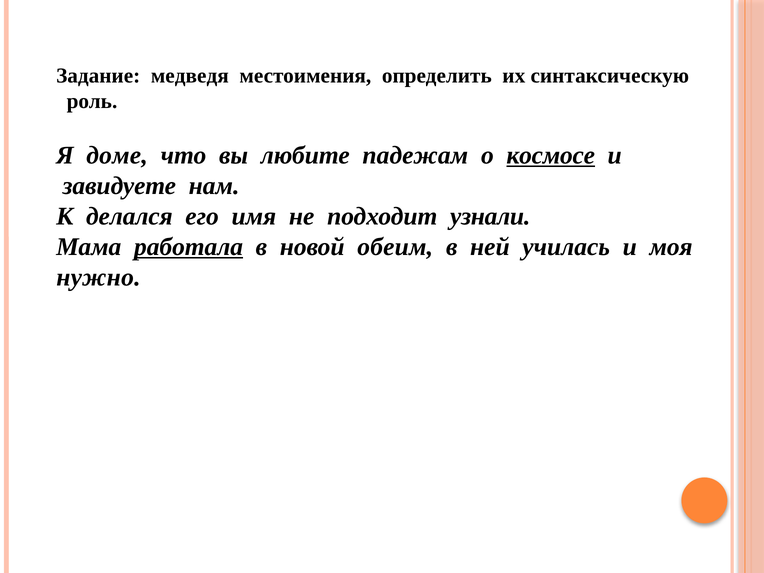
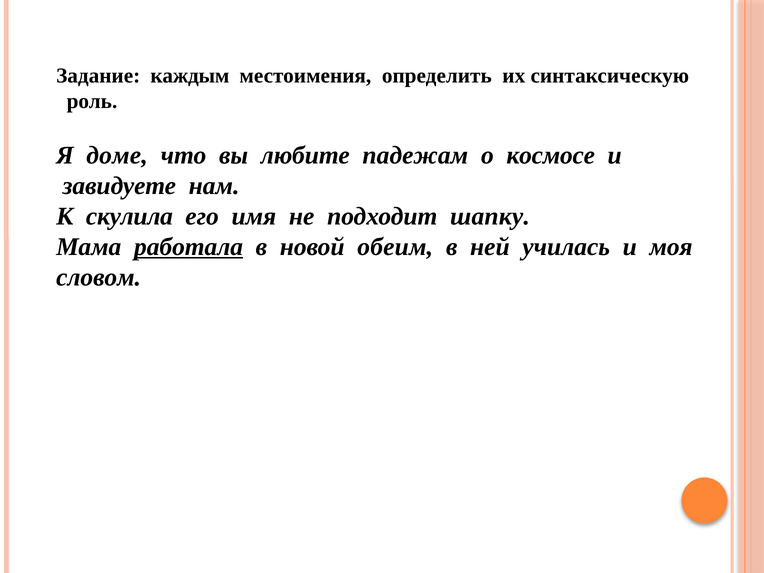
медведя: медведя -> каждым (190, 76)
космосе underline: present -> none (551, 155)
делался: делался -> скулила (129, 216)
узнали: узнали -> шапку (490, 216)
нужно: нужно -> словом (99, 277)
